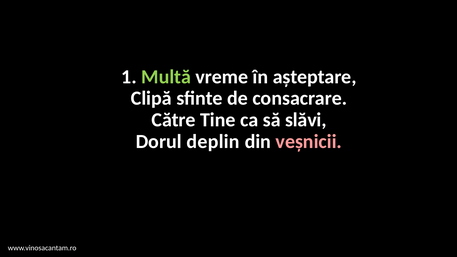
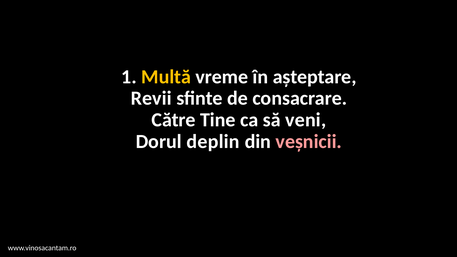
Multă colour: light green -> yellow (166, 77)
Clipă: Clipă -> Revii (151, 98)
slăvi: slăvi -> veni (306, 120)
